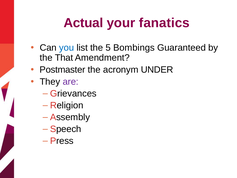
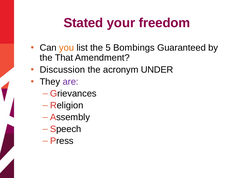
Actual: Actual -> Stated (83, 23)
fanatics: fanatics -> freedom (164, 23)
you colour: blue -> orange (67, 48)
Postmaster: Postmaster -> Discussion (62, 70)
